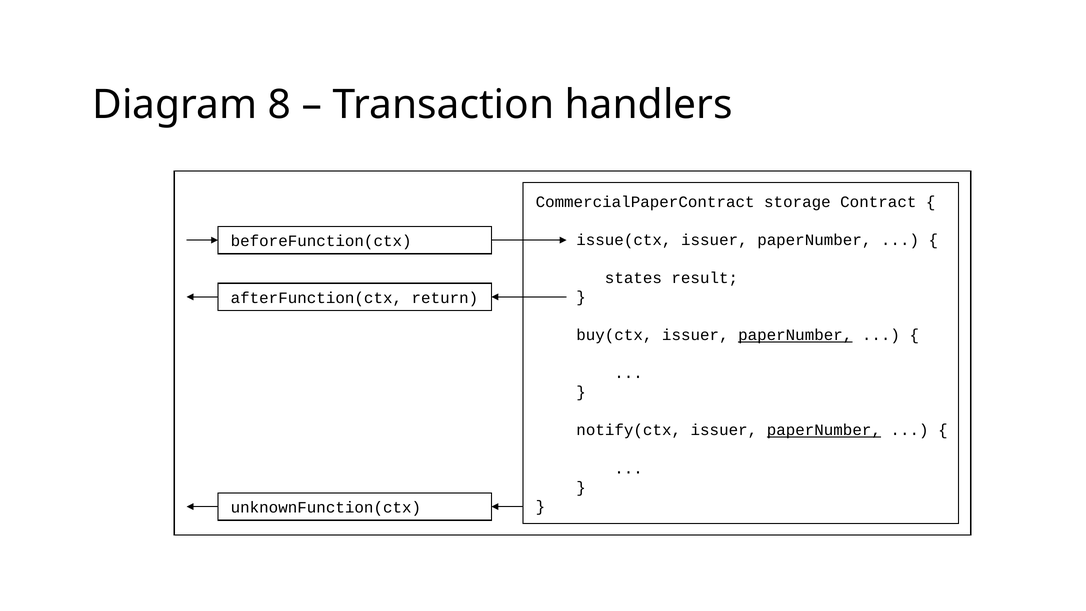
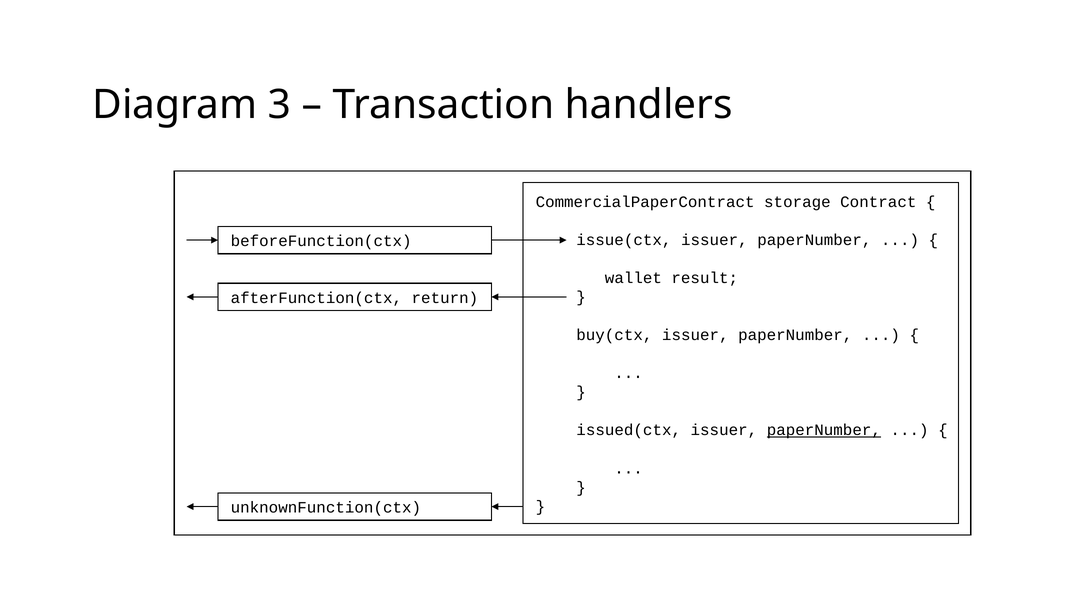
8: 8 -> 3 (279, 105)
states: states -> wallet (633, 278)
paperNumber underline: present -> none (795, 335)
notify(ctx: notify(ctx -> issued(ctx (629, 430)
